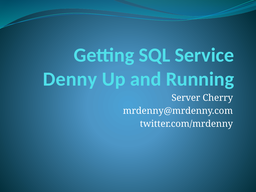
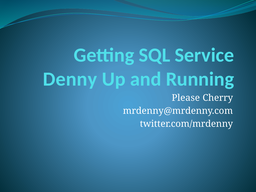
Server: Server -> Please (186, 98)
